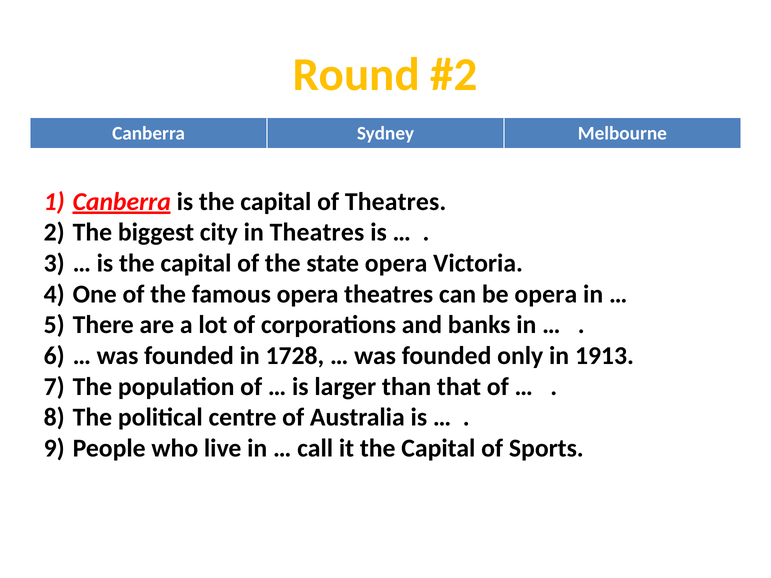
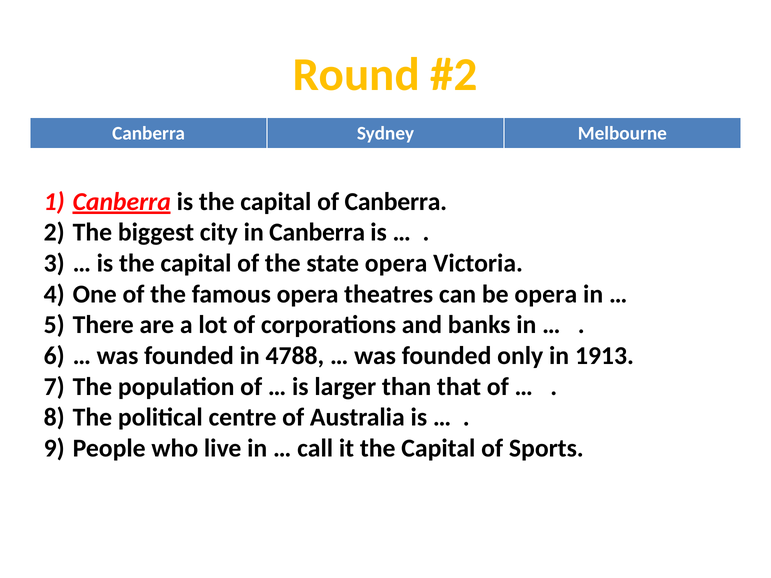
of Theatres: Theatres -> Canberra (396, 202)
in Theatres: Theatres -> Canberra (317, 233)
1728: 1728 -> 4788 (295, 356)
